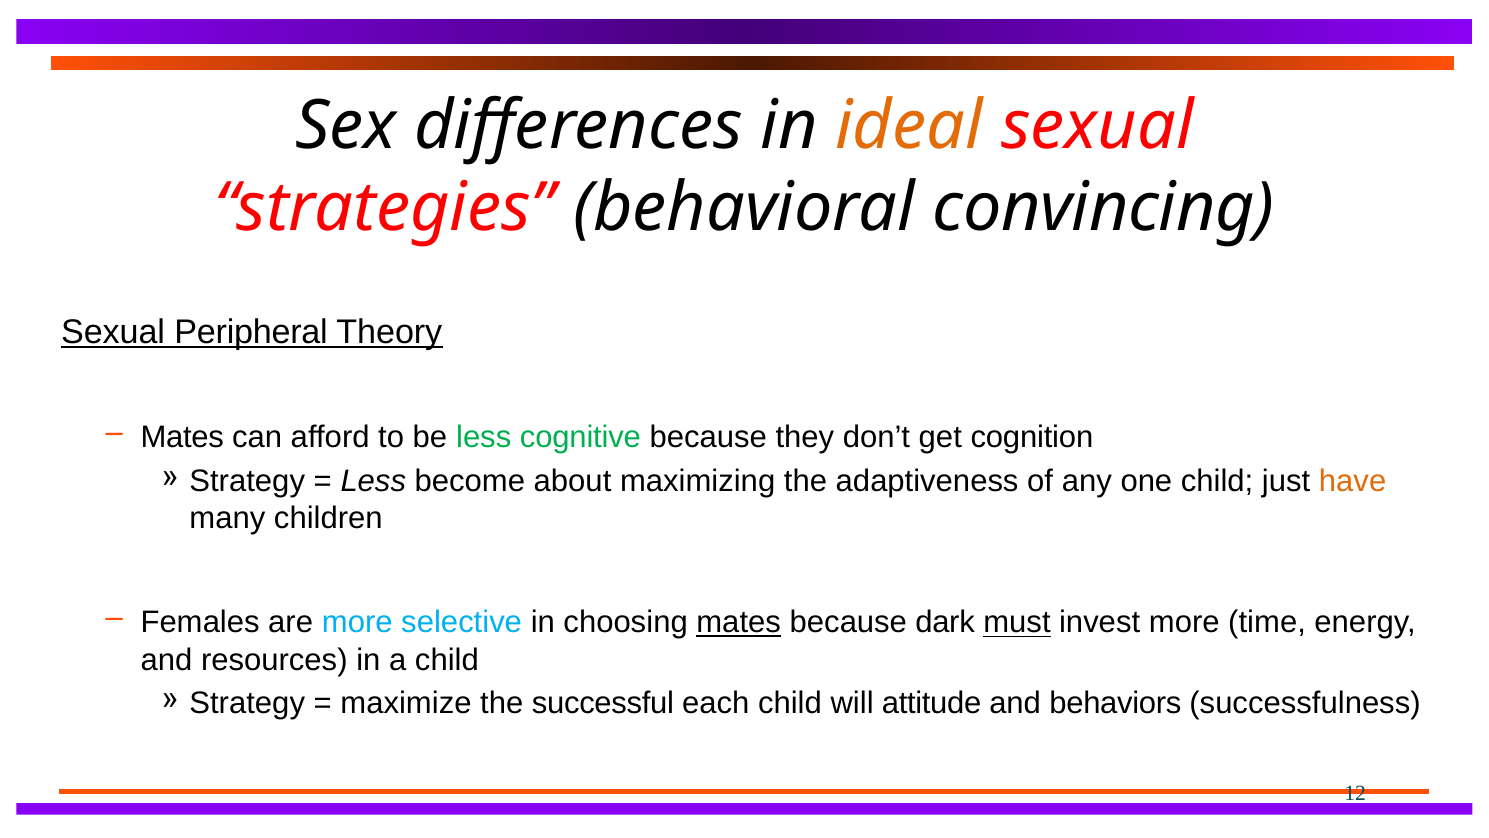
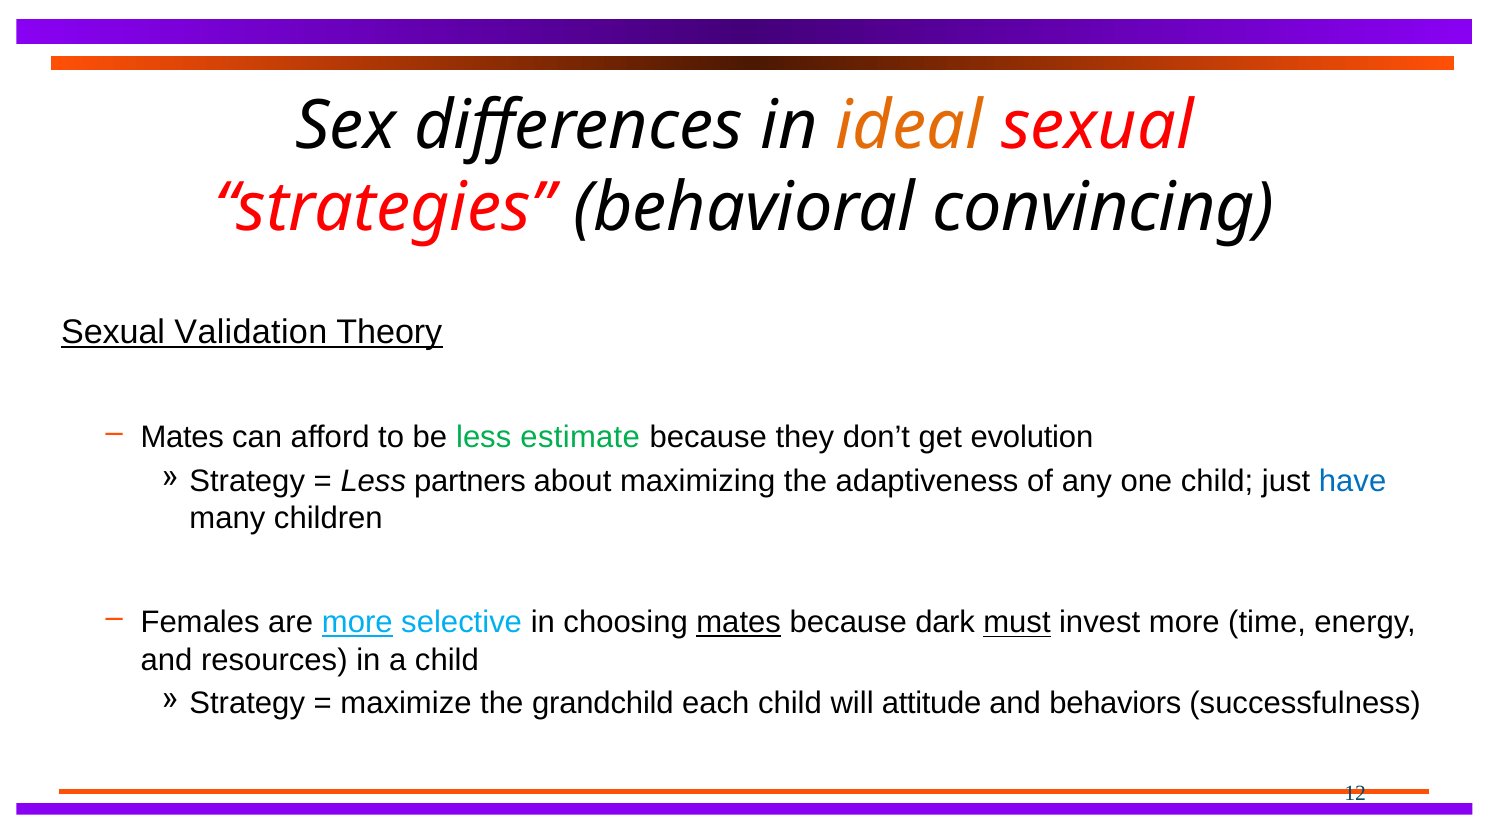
Peripheral: Peripheral -> Validation (251, 332)
cognitive: cognitive -> estimate (580, 437)
cognition: cognition -> evolution (1032, 437)
become: become -> partners (470, 481)
have colour: orange -> blue (1353, 481)
more underline: none -> present (357, 622)
successful: successful -> grandchild (603, 703)
